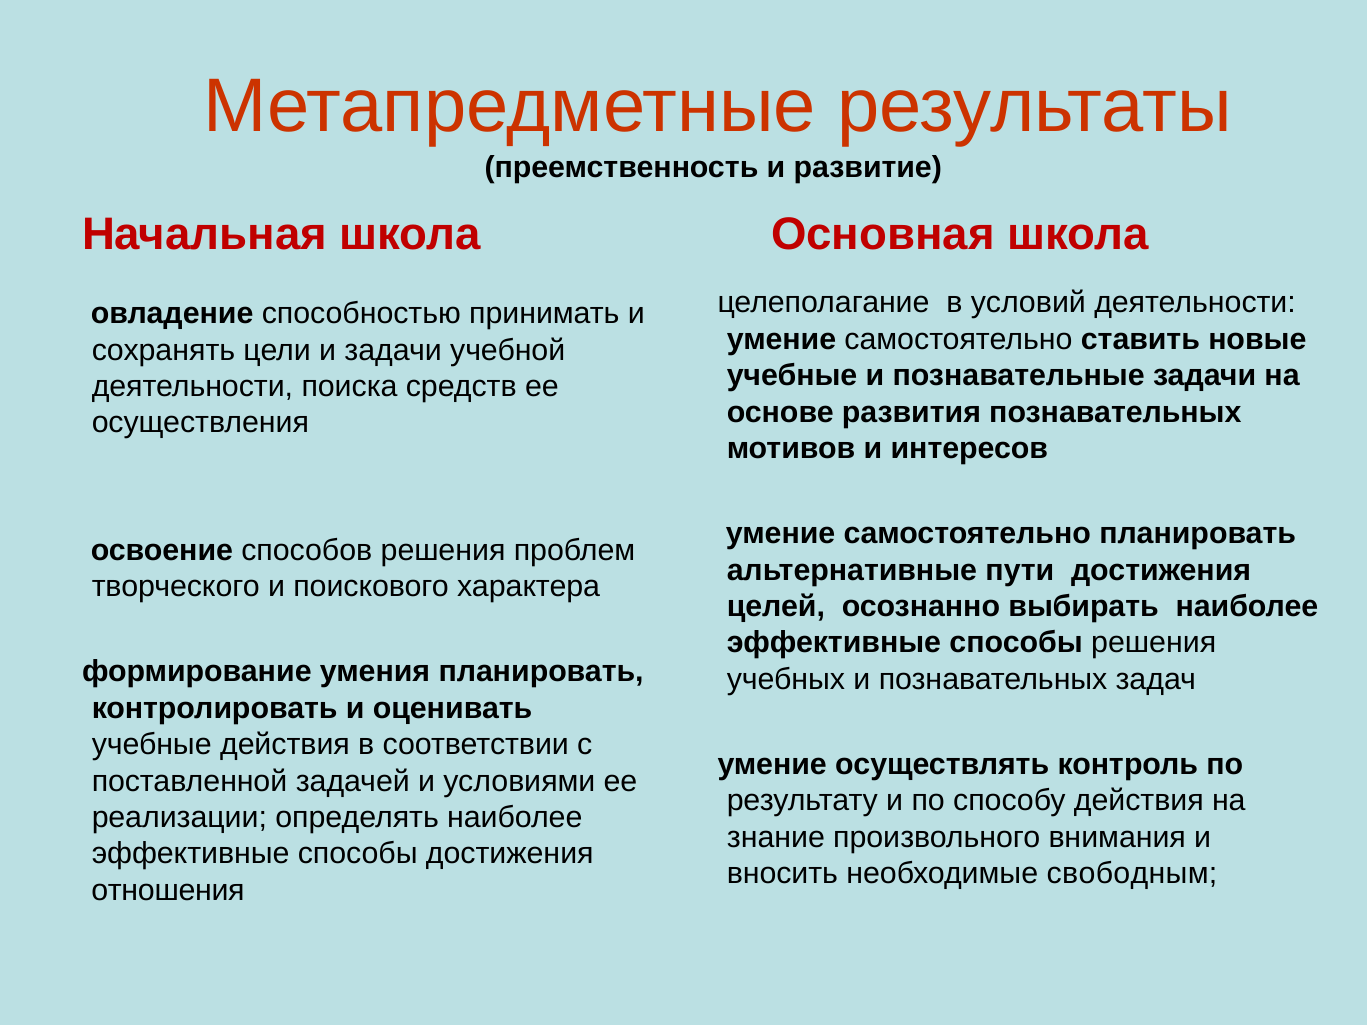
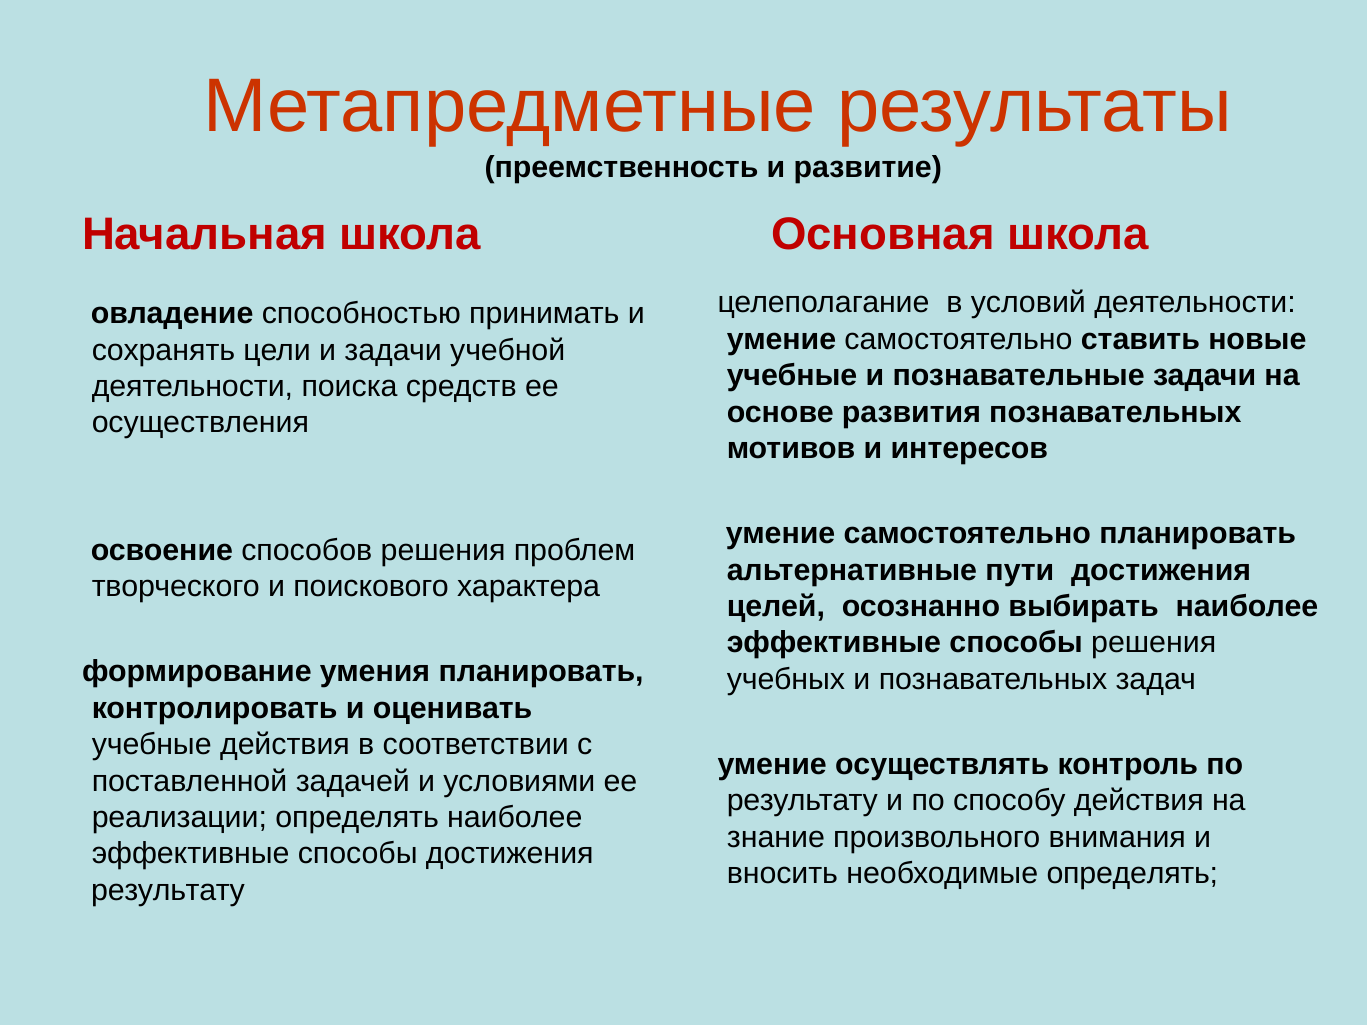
необходимые свободным: свободным -> определять (1132, 874)
отношения: отношения -> результату (168, 891)
